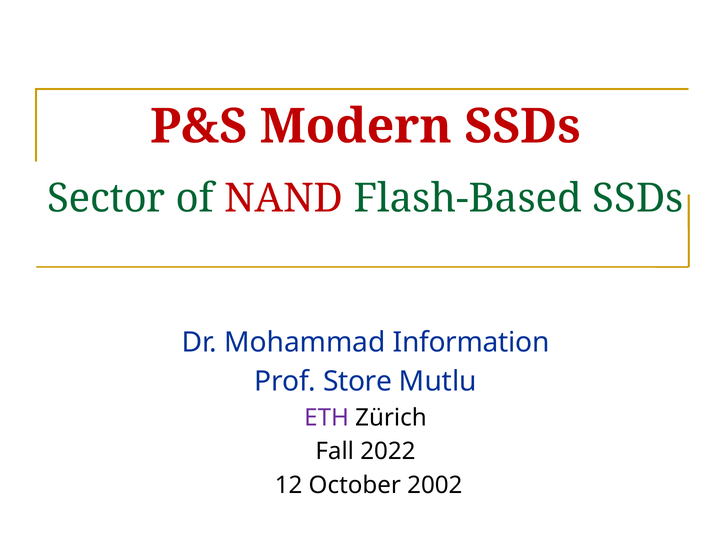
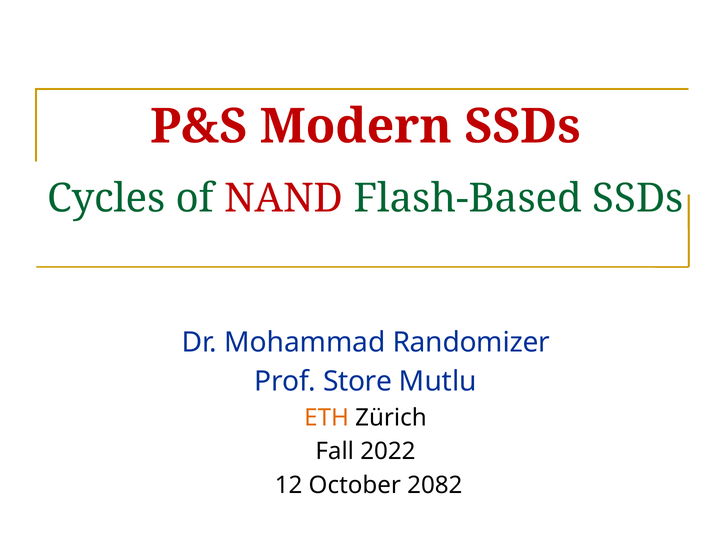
Sector: Sector -> Cycles (106, 199)
Information: Information -> Randomizer (471, 343)
ETH colour: purple -> orange (327, 418)
2002: 2002 -> 2082 (435, 486)
